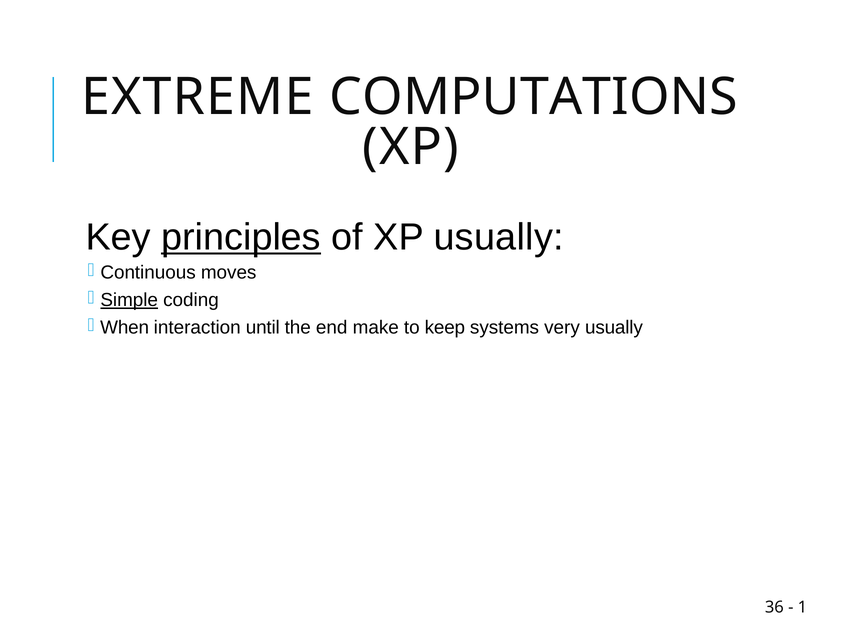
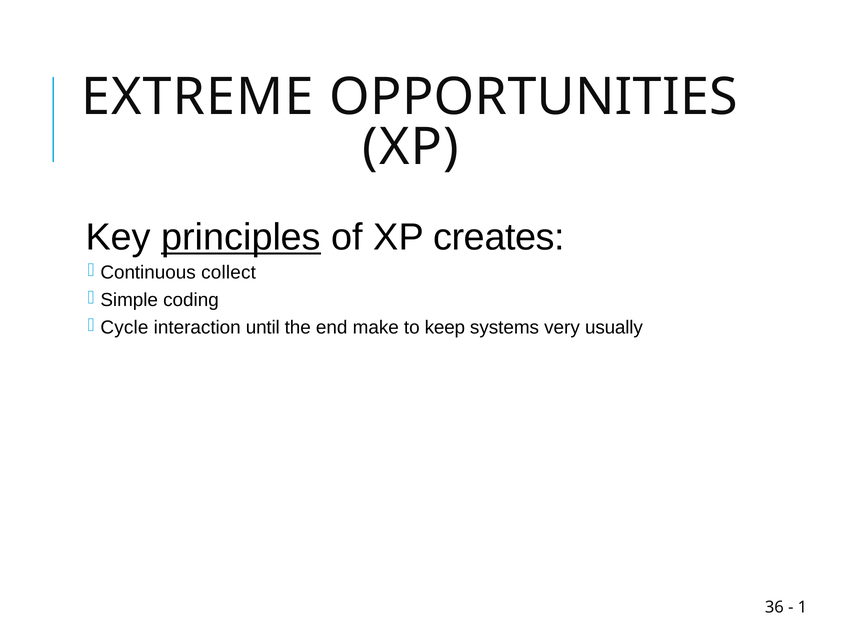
COMPUTATIONS: COMPUTATIONS -> OPPORTUNITIES (534, 97)
XP usually: usually -> creates (499, 237)
moves: moves -> collect (229, 273)
Simple underline: present -> none (129, 300)
When: When -> Cycle (124, 328)
